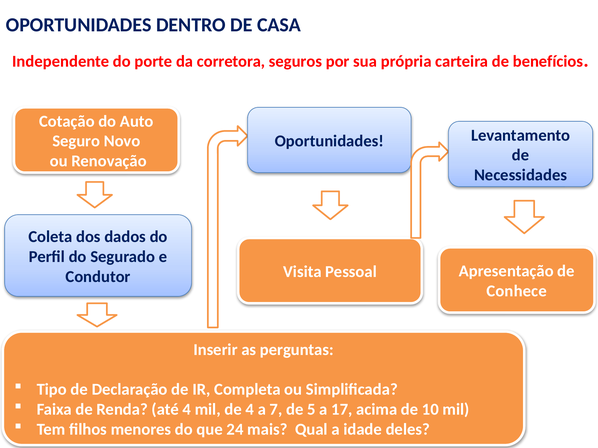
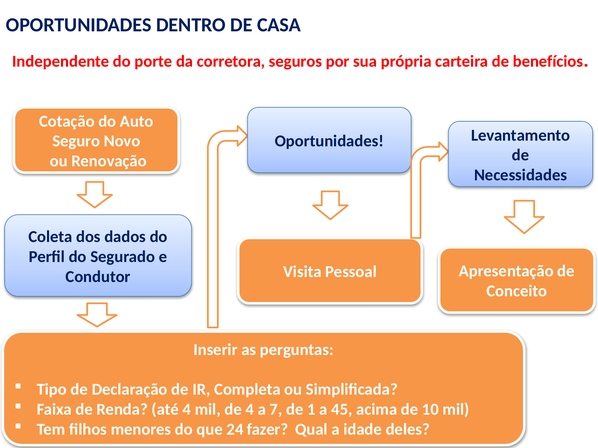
Conhece: Conhece -> Conceito (517, 291)
5: 5 -> 1 (311, 410)
17: 17 -> 45 (342, 410)
mais: mais -> fazer (267, 430)
